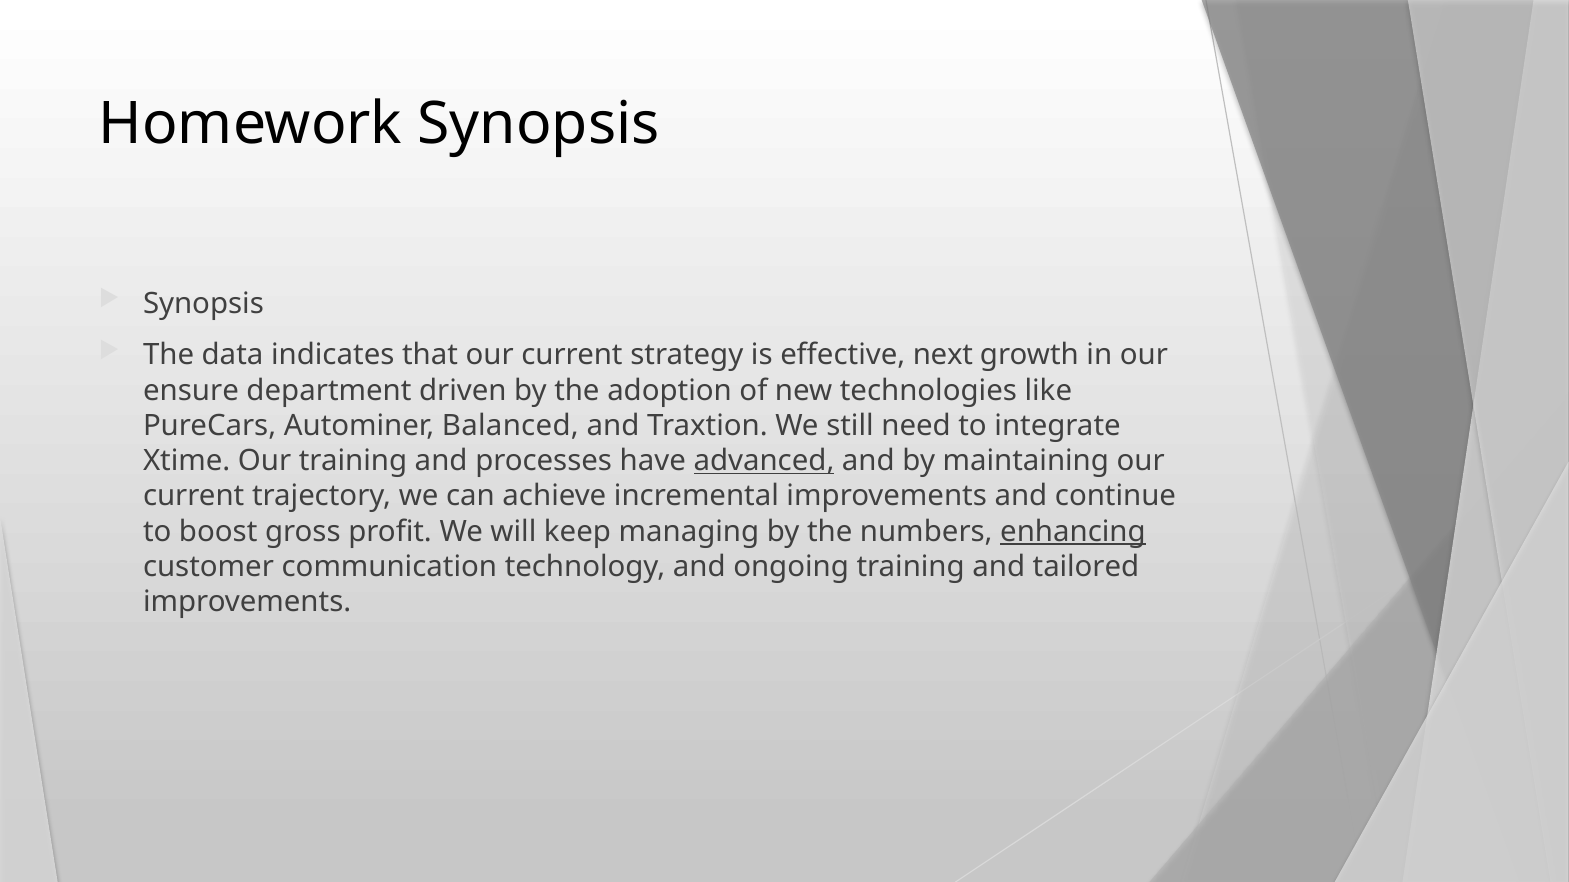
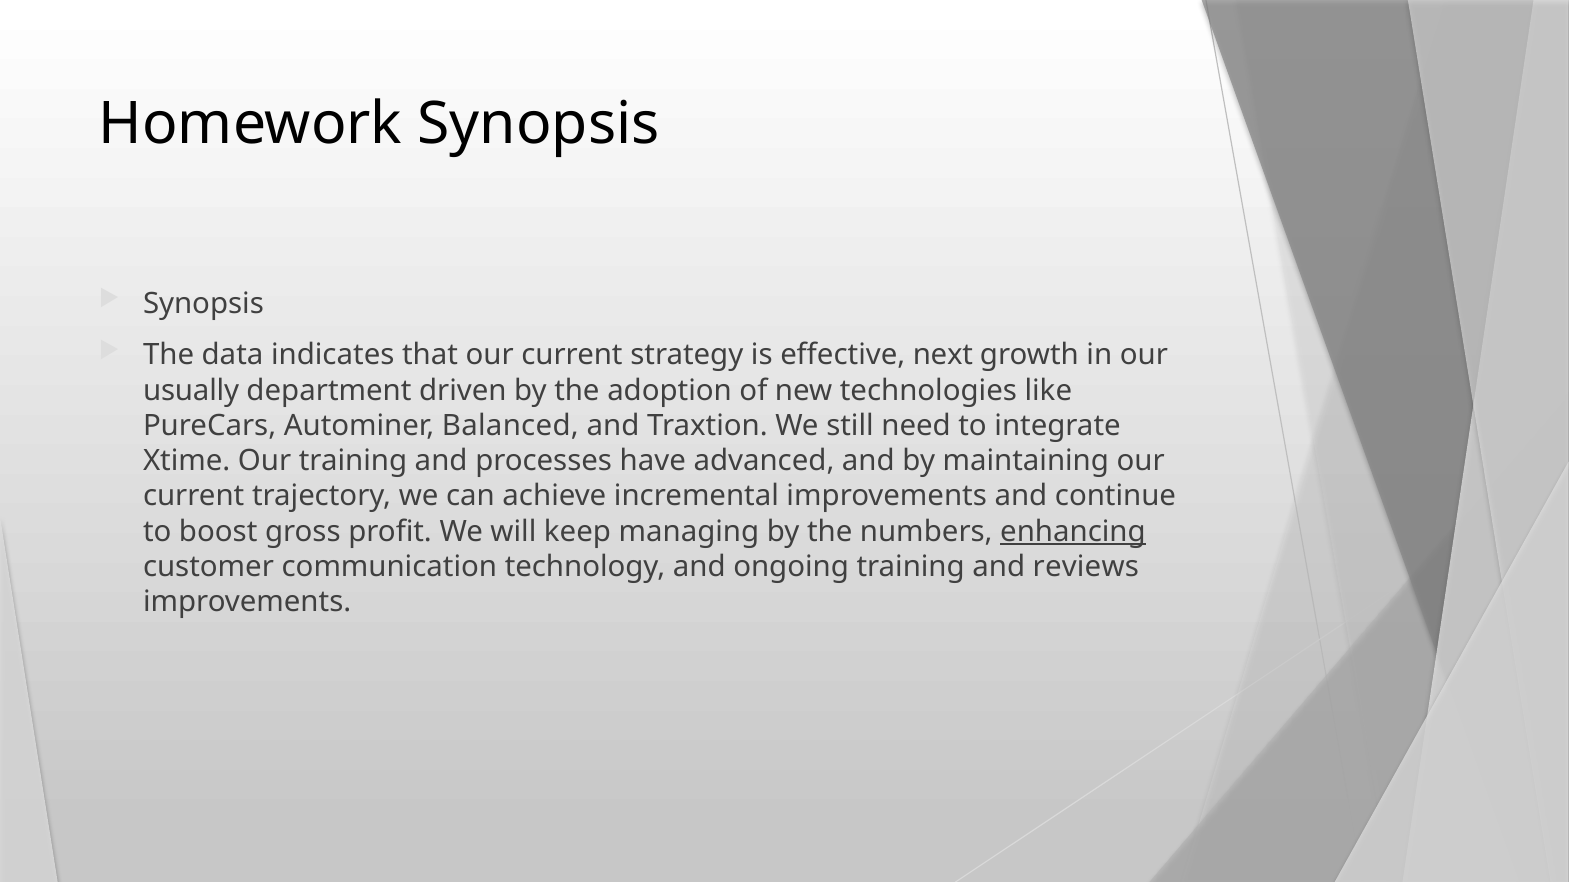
ensure: ensure -> usually (191, 391)
advanced underline: present -> none (764, 461)
tailored: tailored -> reviews (1086, 567)
